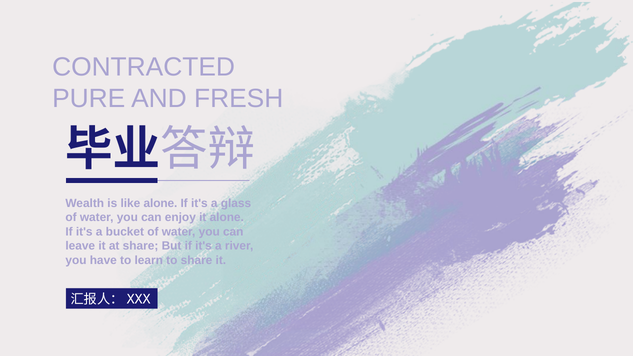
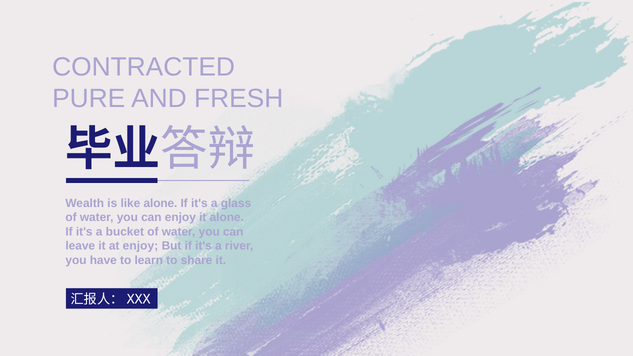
at share: share -> enjoy (140, 246)
